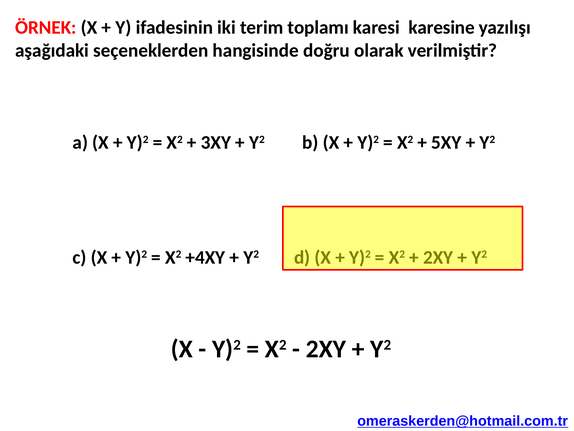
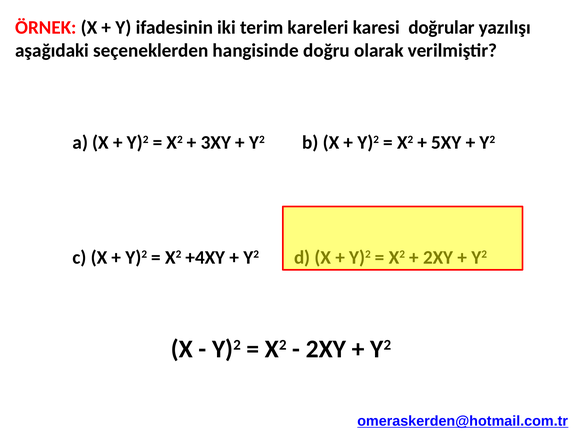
toplamı: toplamı -> kareleri (318, 27)
karesine: karesine -> doğrular (442, 27)
